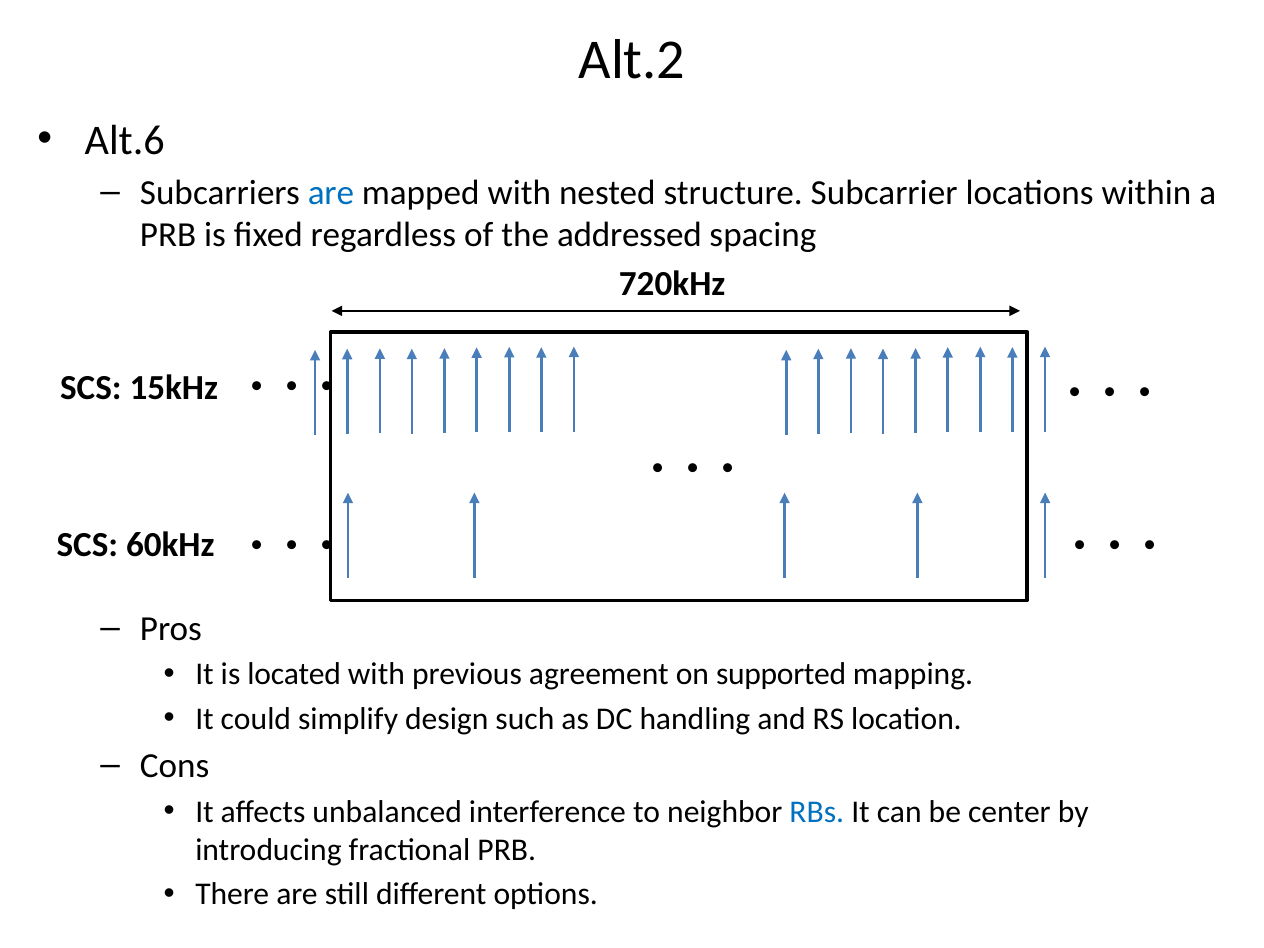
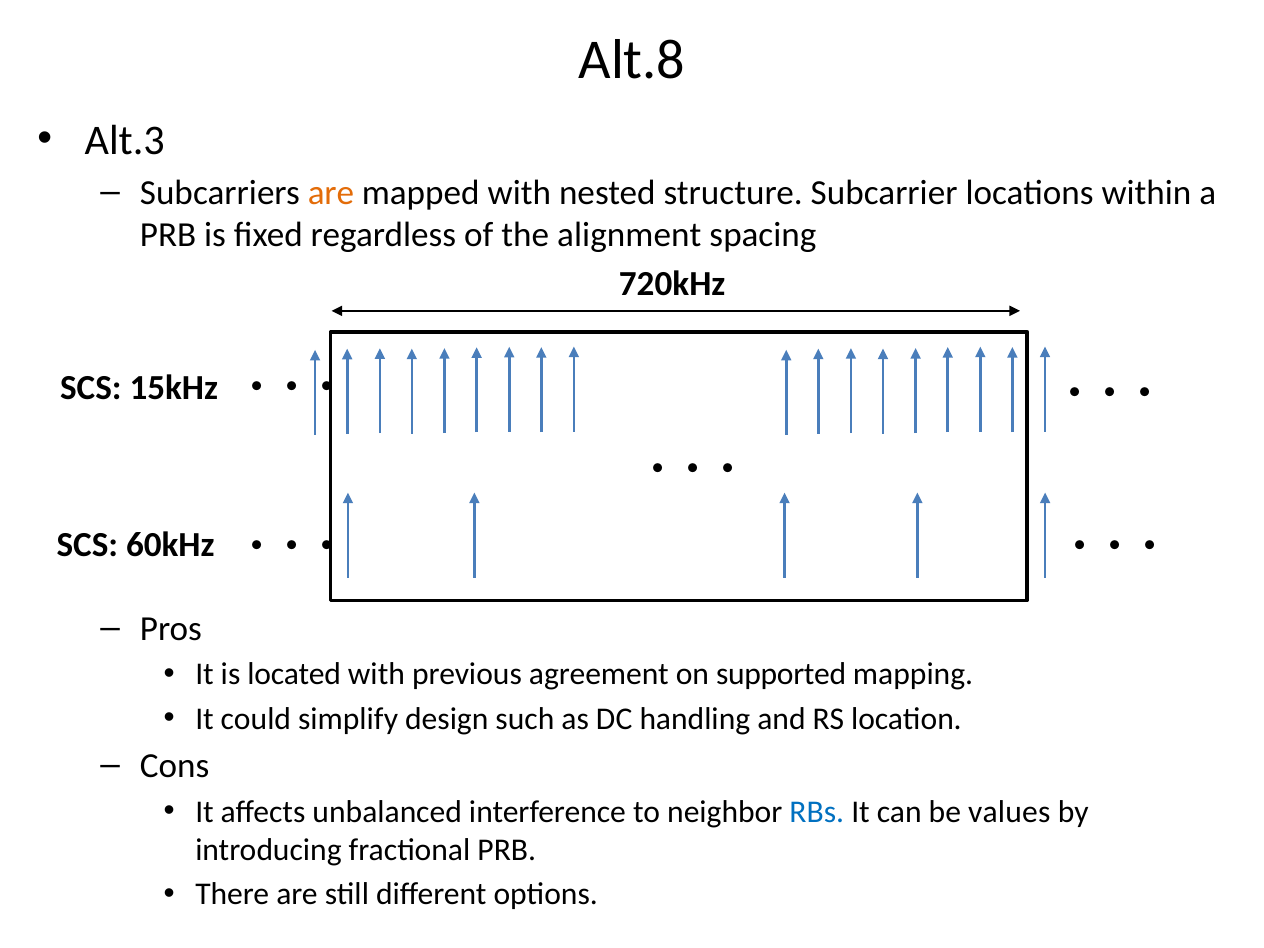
Alt.2: Alt.2 -> Alt.8 (632, 60)
Alt.6: Alt.6 -> Alt.3 (125, 140)
are colour: blue -> orange (331, 193)
addressed: addressed -> alignment (629, 235)
center: center -> values (1009, 812)
